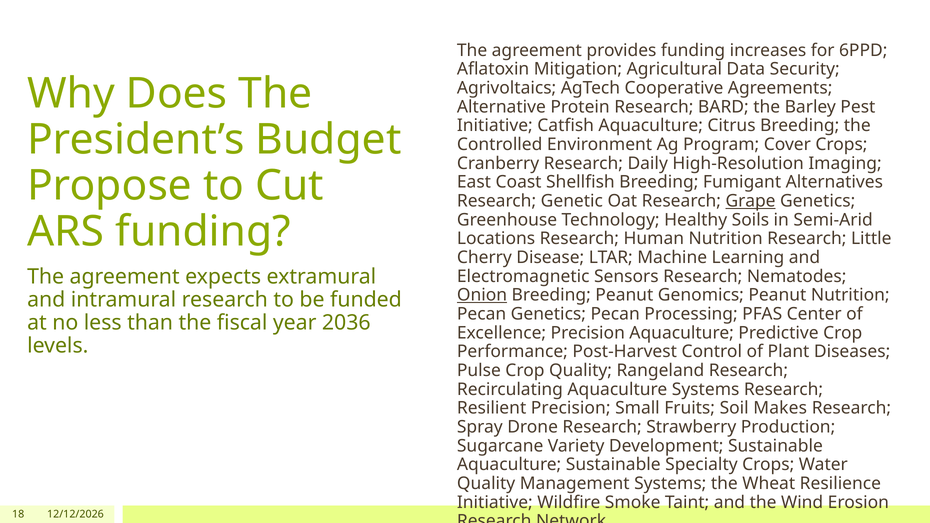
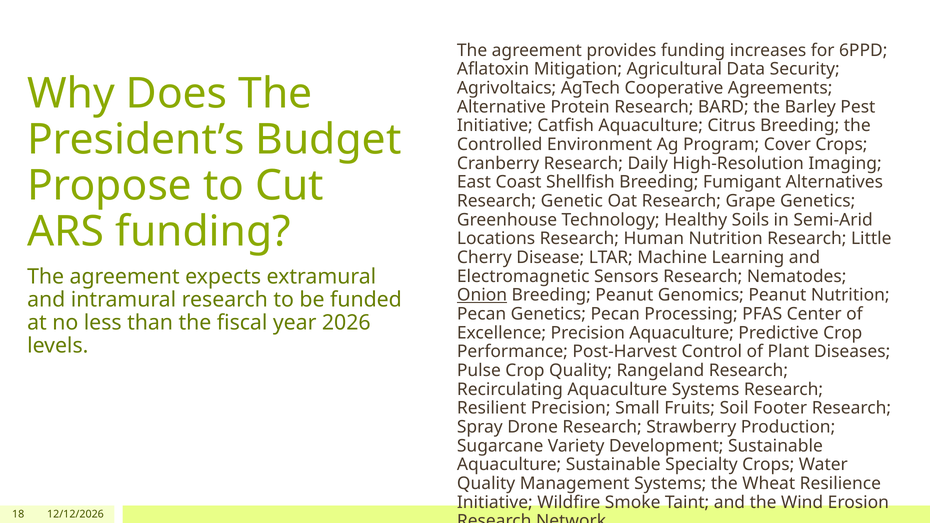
Grape underline: present -> none (751, 201)
2036: 2036 -> 2026 (346, 323)
Makes: Makes -> Footer (780, 408)
